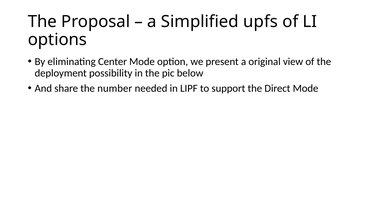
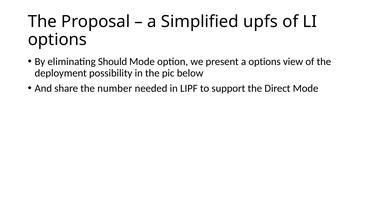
Center: Center -> Should (113, 62)
a original: original -> options (265, 62)
